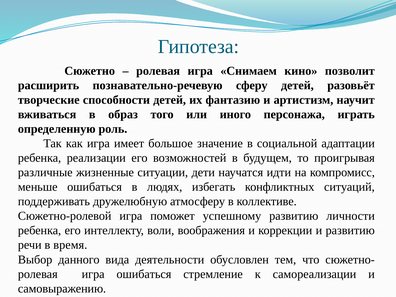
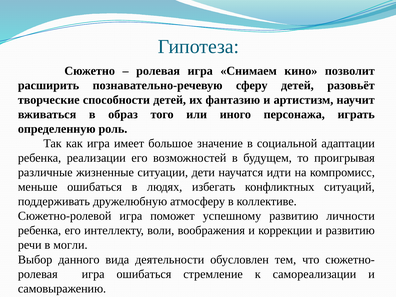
время: время -> могли (70, 245)
